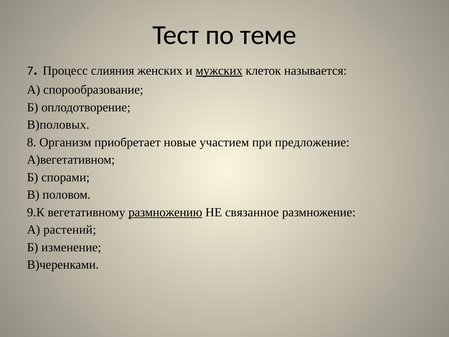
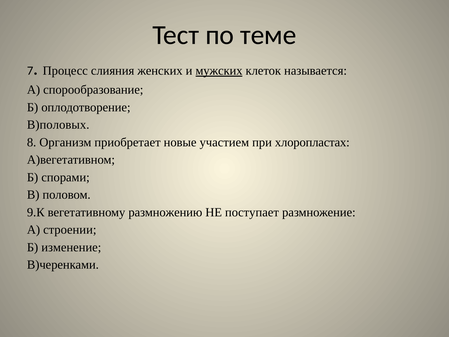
предложение: предложение -> хлоропластах (312, 142)
размножению underline: present -> none (165, 212)
связанное: связанное -> поступает (252, 212)
растений: растений -> строении (70, 230)
